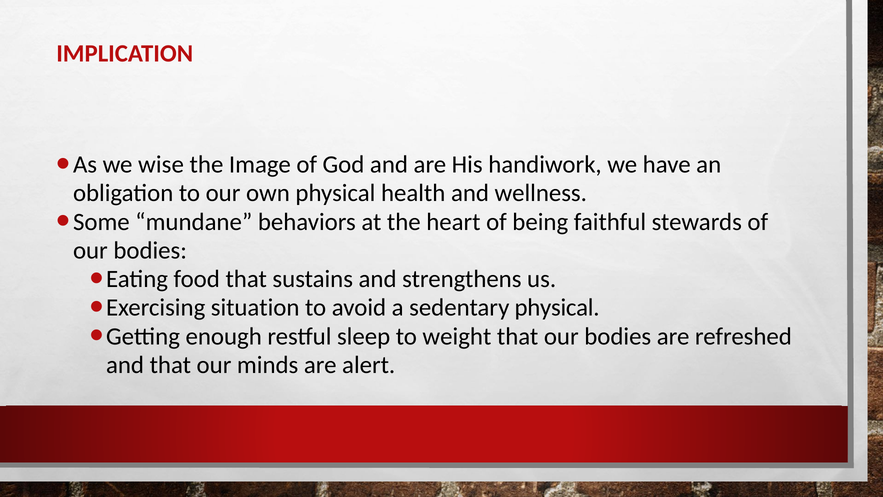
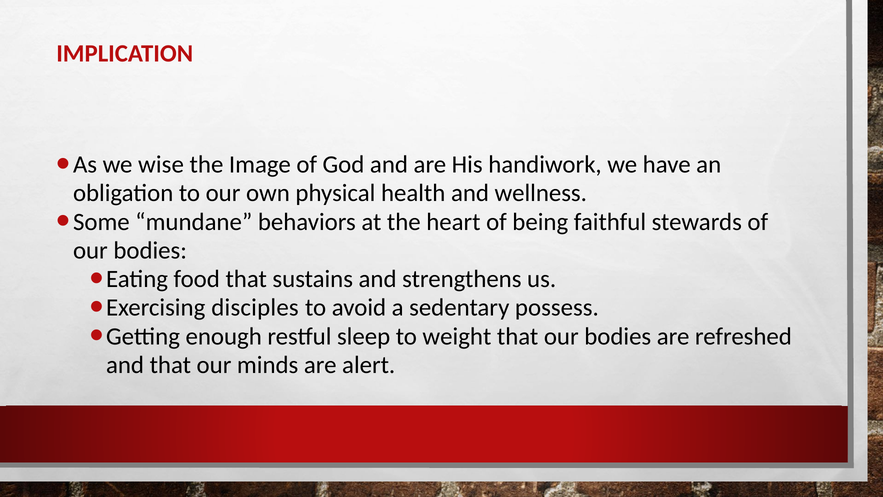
situation: situation -> disciples (255, 308)
sedentary physical: physical -> possess (557, 308)
